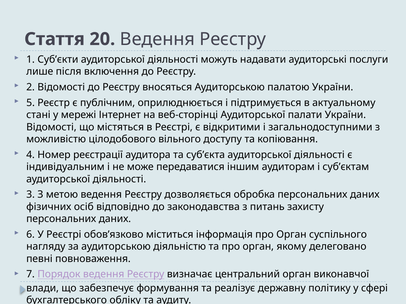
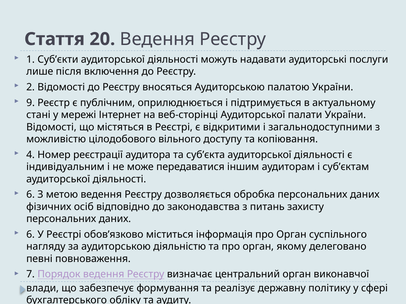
5: 5 -> 9 (31, 103)
3: 3 -> 6 (31, 195)
